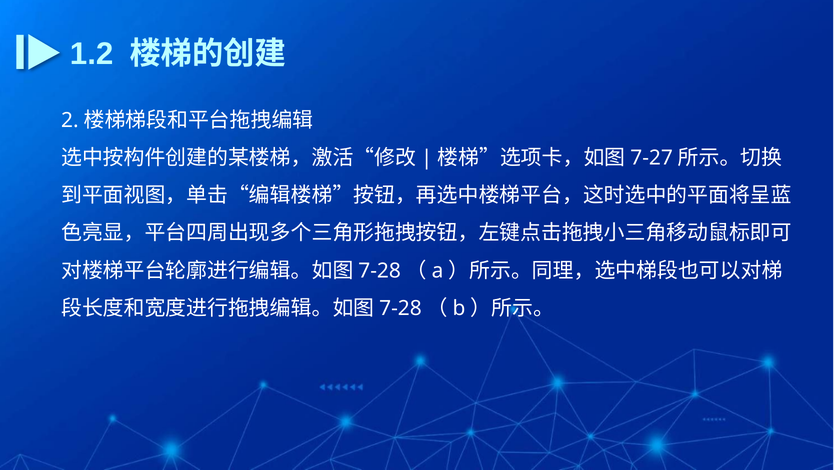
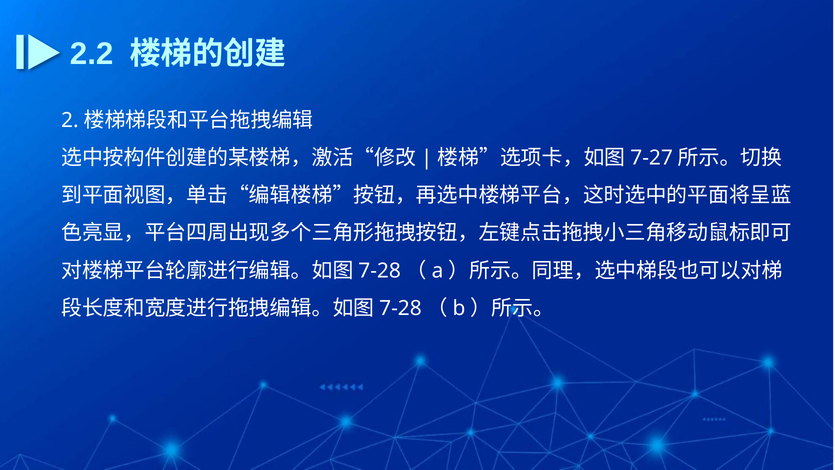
1.2: 1.2 -> 2.2 (92, 54)
